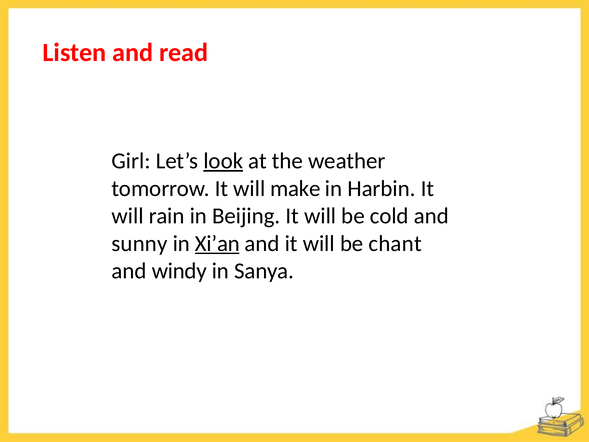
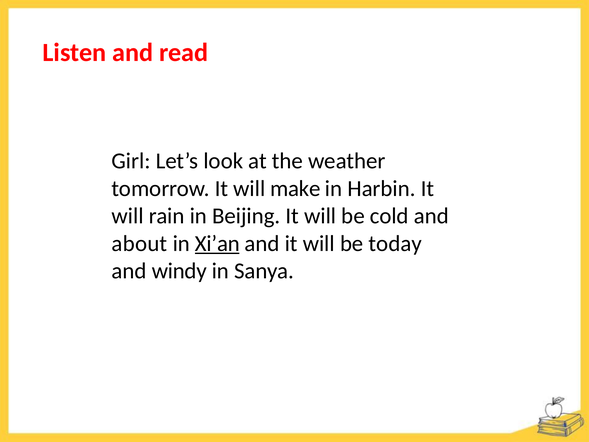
look underline: present -> none (223, 161)
sunny: sunny -> about (139, 243)
chant: chant -> today (395, 243)
